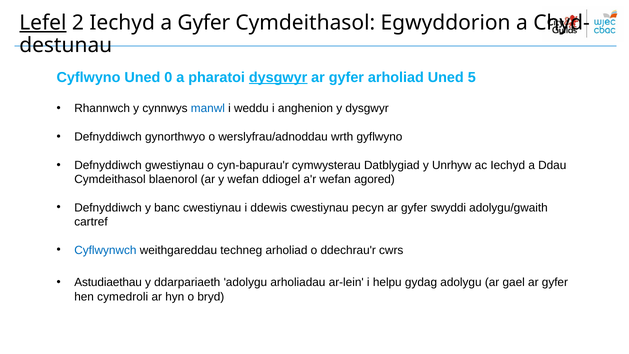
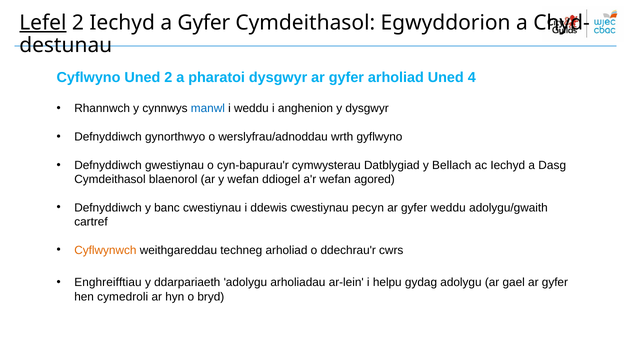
Uned 0: 0 -> 2 (168, 77)
dysgwyr underline: present -> none (278, 77)
5: 5 -> 4 (472, 77)
Unrhyw: Unrhyw -> Bellach (452, 165)
Ddau: Ddau -> Dasg (552, 165)
gyfer swyddi: swyddi -> weddu (448, 208)
Cyflwynwch colour: blue -> orange (105, 250)
Astudiaethau: Astudiaethau -> Enghreifftiau (108, 282)
